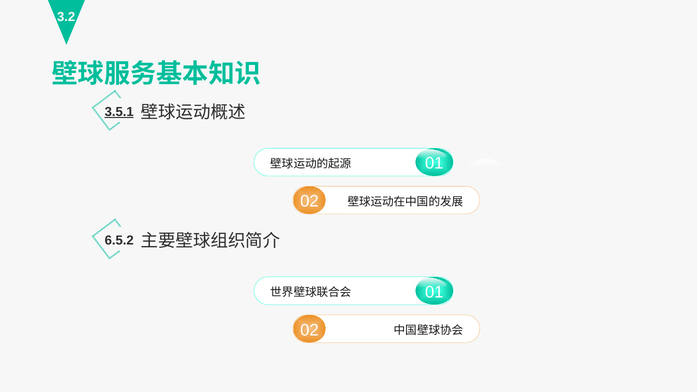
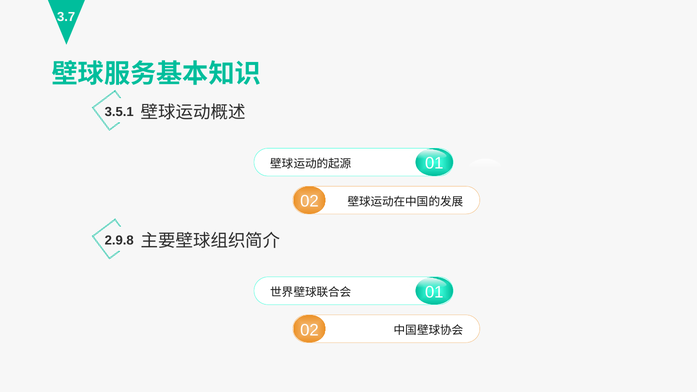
3.2: 3.2 -> 3.7 (66, 17)
3.5.1 underline: present -> none (119, 112)
6.5.2: 6.5.2 -> 2.9.8 (119, 241)
